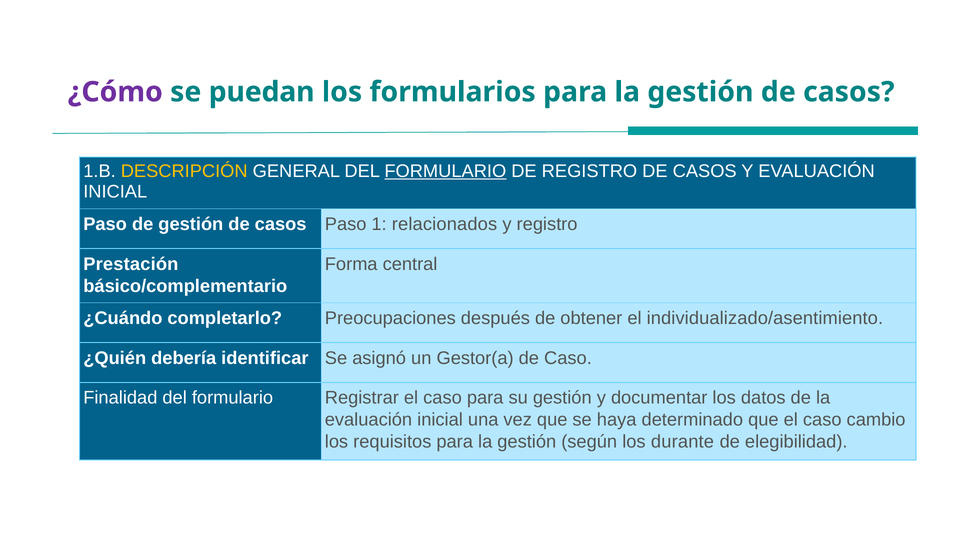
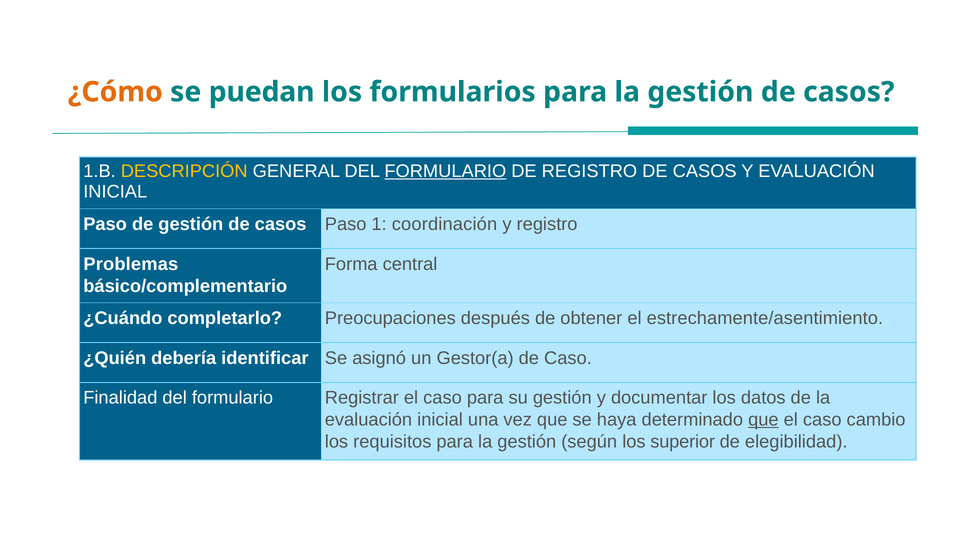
¿Cómo colour: purple -> orange (115, 92)
relacionados: relacionados -> coordinación (445, 224)
Prestación: Prestación -> Problemas (131, 264)
individualizado/asentimiento: individualizado/asentimiento -> estrechamente/asentimiento (765, 319)
que underline: none -> present (763, 420)
durante: durante -> superior (683, 442)
